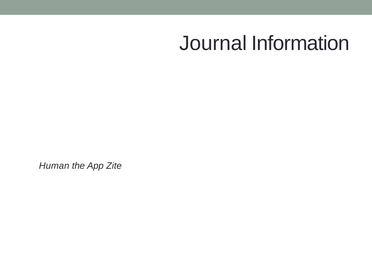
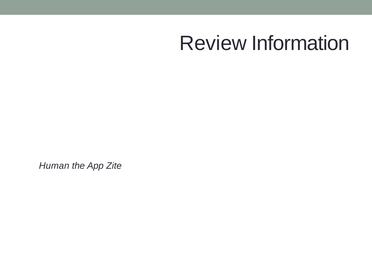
Journal: Journal -> Review (213, 43)
